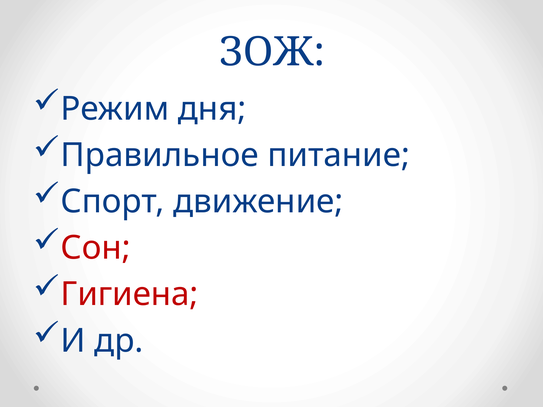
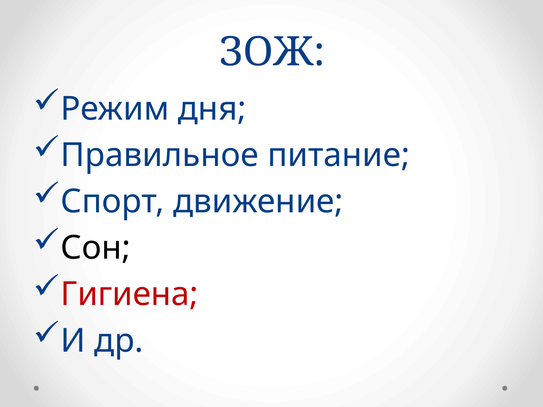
Сон colour: red -> black (96, 248)
